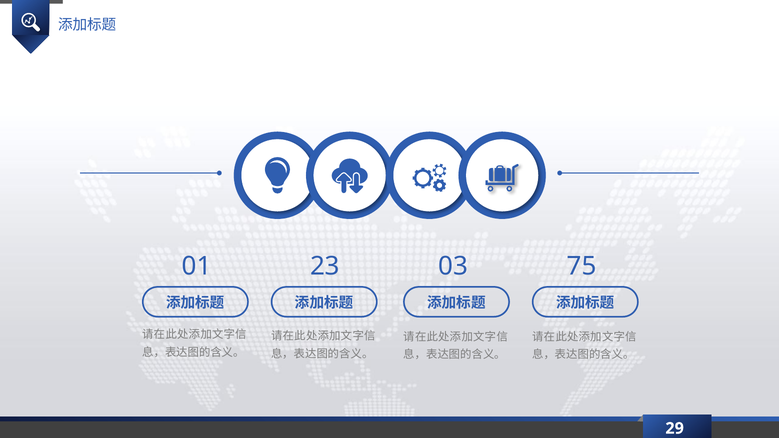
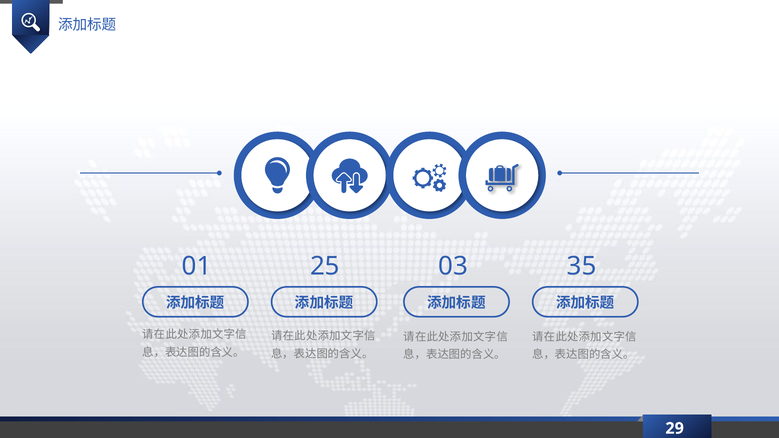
23: 23 -> 25 (325, 266)
75: 75 -> 35 (582, 266)
